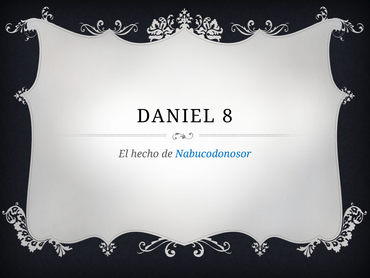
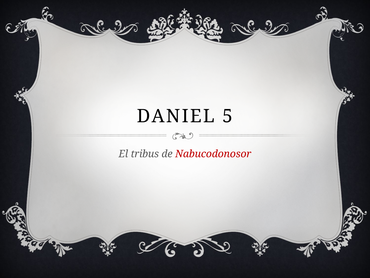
8: 8 -> 5 (228, 116)
hecho: hecho -> tribus (145, 154)
Nabucodonosor colour: blue -> red (213, 154)
